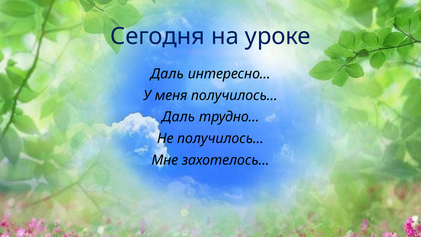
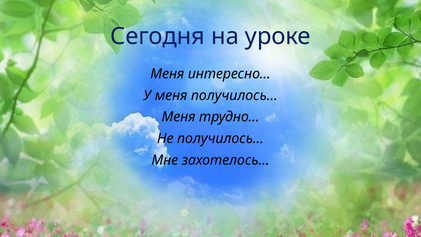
Даль: Даль -> Меня (167, 74)
Даль: Даль -> Меня (179, 117)
